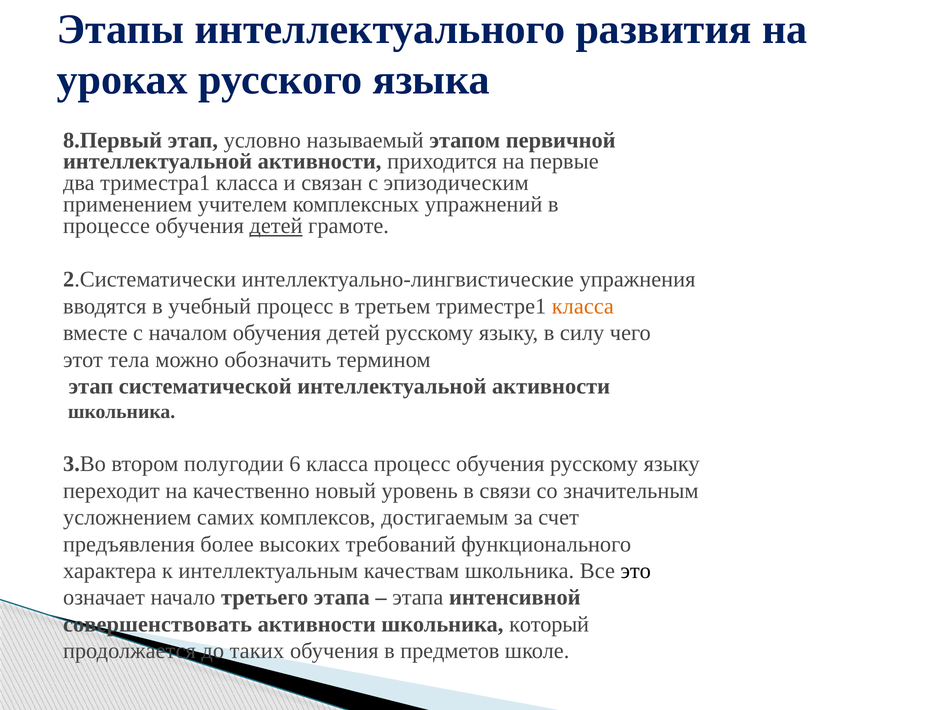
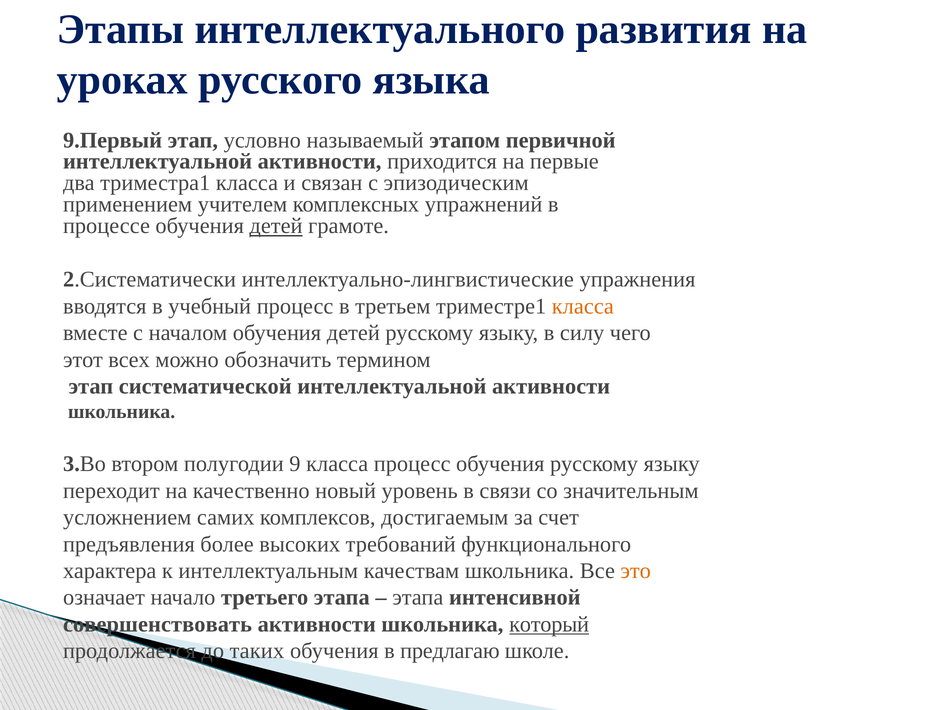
8.Первый: 8.Первый -> 9.Первый (113, 140)
тела: тела -> всех (129, 360)
6: 6 -> 9 (295, 464)
это colour: black -> orange (636, 571)
который underline: none -> present (549, 625)
предметов: предметов -> предлагаю (450, 651)
